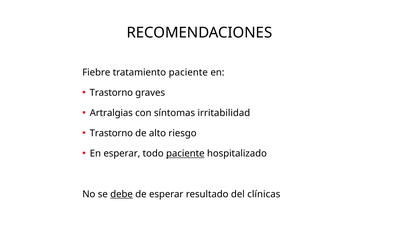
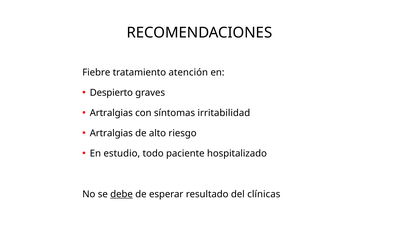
tratamiento paciente: paciente -> atención (188, 72)
Trastorno: Trastorno -> Despierto (111, 93)
Trastorno: Trastorno -> Artralgias (111, 133)
En esperar: esperar -> estudio (122, 153)
paciente underline: present -> none (185, 153)
